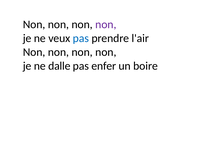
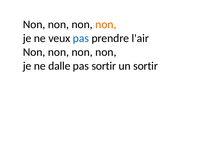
non colour: purple -> orange (106, 24)
pas enfer: enfer -> sortir (104, 66)
un boire: boire -> sortir (146, 66)
